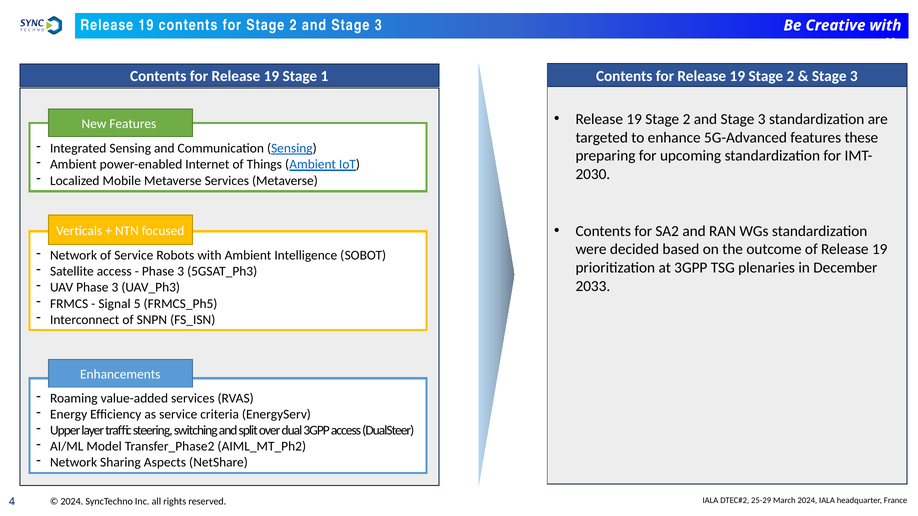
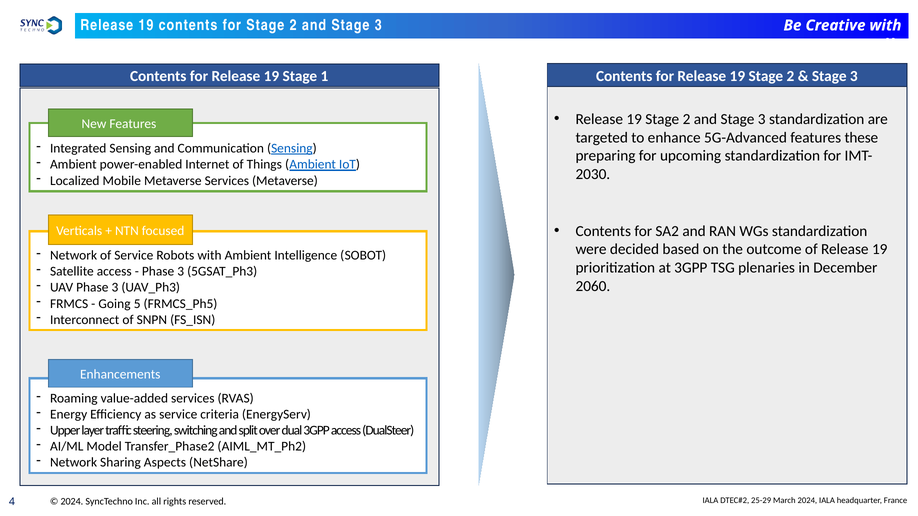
2033: 2033 -> 2060 (593, 286)
Signal: Signal -> Going (115, 304)
